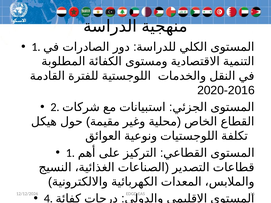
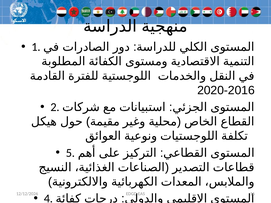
1: 1 -> 5 (70, 153)
